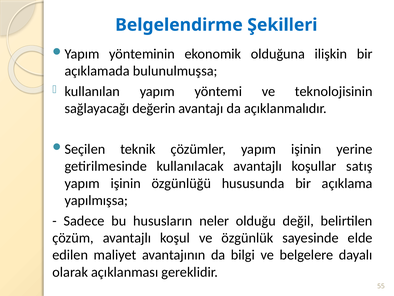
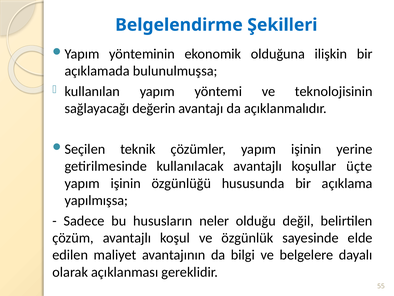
satış: satış -> üçte (359, 166)
